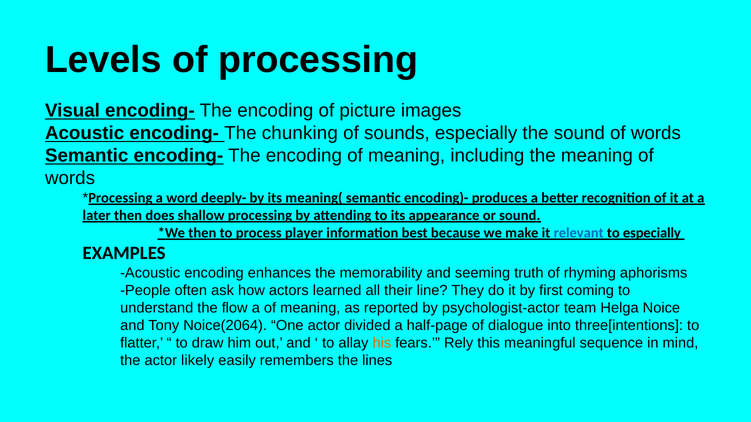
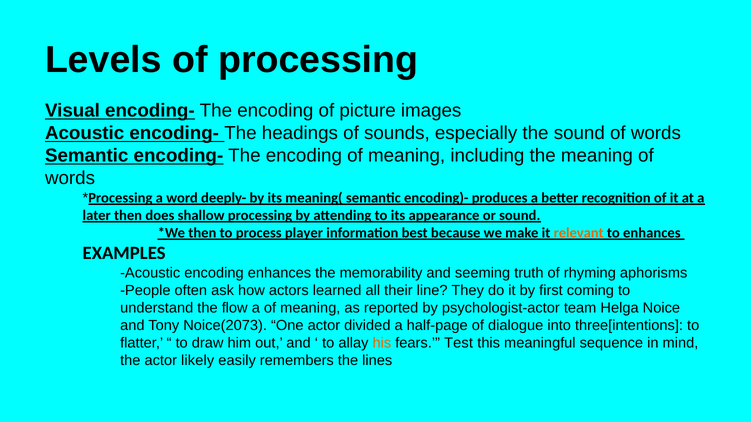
chunking: chunking -> headings (300, 133)
relevant colour: blue -> orange (579, 233)
to especially: especially -> enhances (652, 233)
Noice(2064: Noice(2064 -> Noice(2073 (225, 326)
Rely: Rely -> Test (459, 343)
